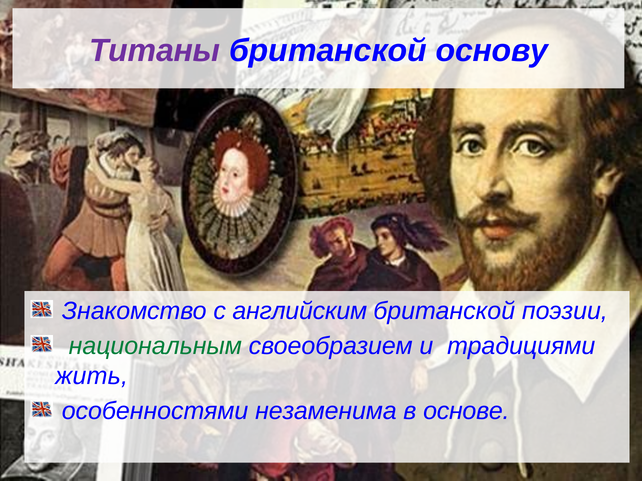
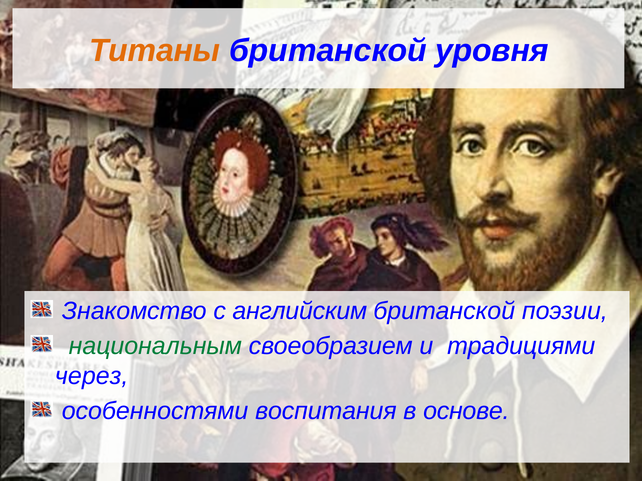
Титаны colour: purple -> orange (155, 50)
основу: основу -> уровня (492, 50)
жить: жить -> через (92, 376)
незаменима: незаменима -> воспитания (326, 411)
